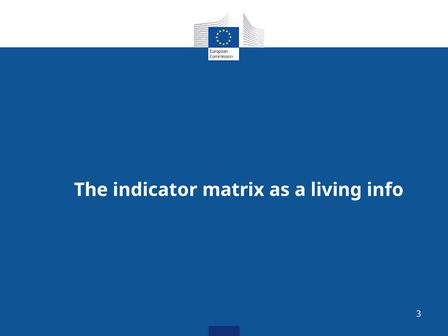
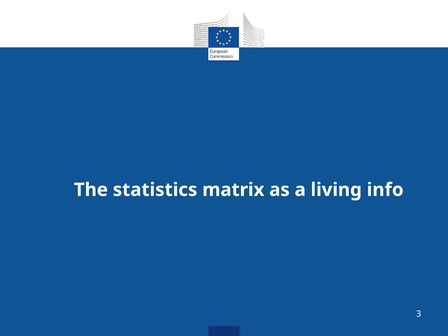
indicator: indicator -> statistics (155, 190)
